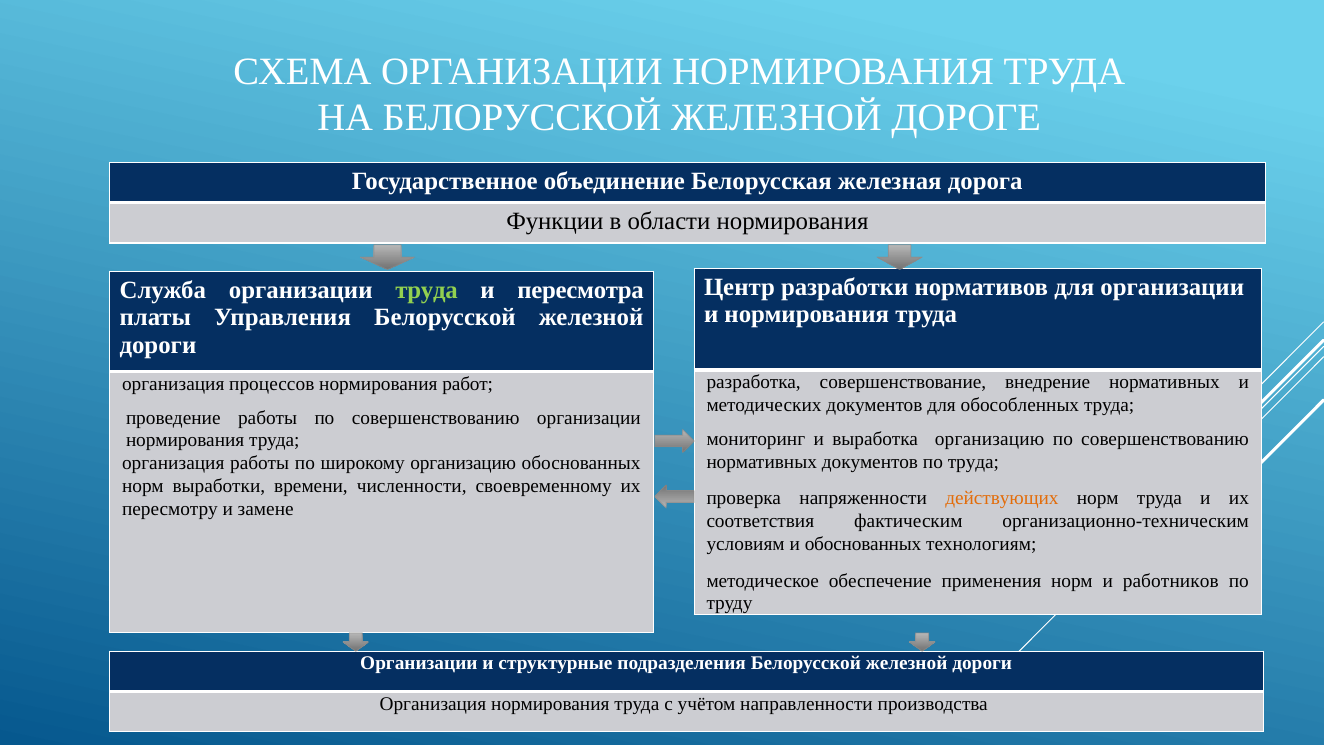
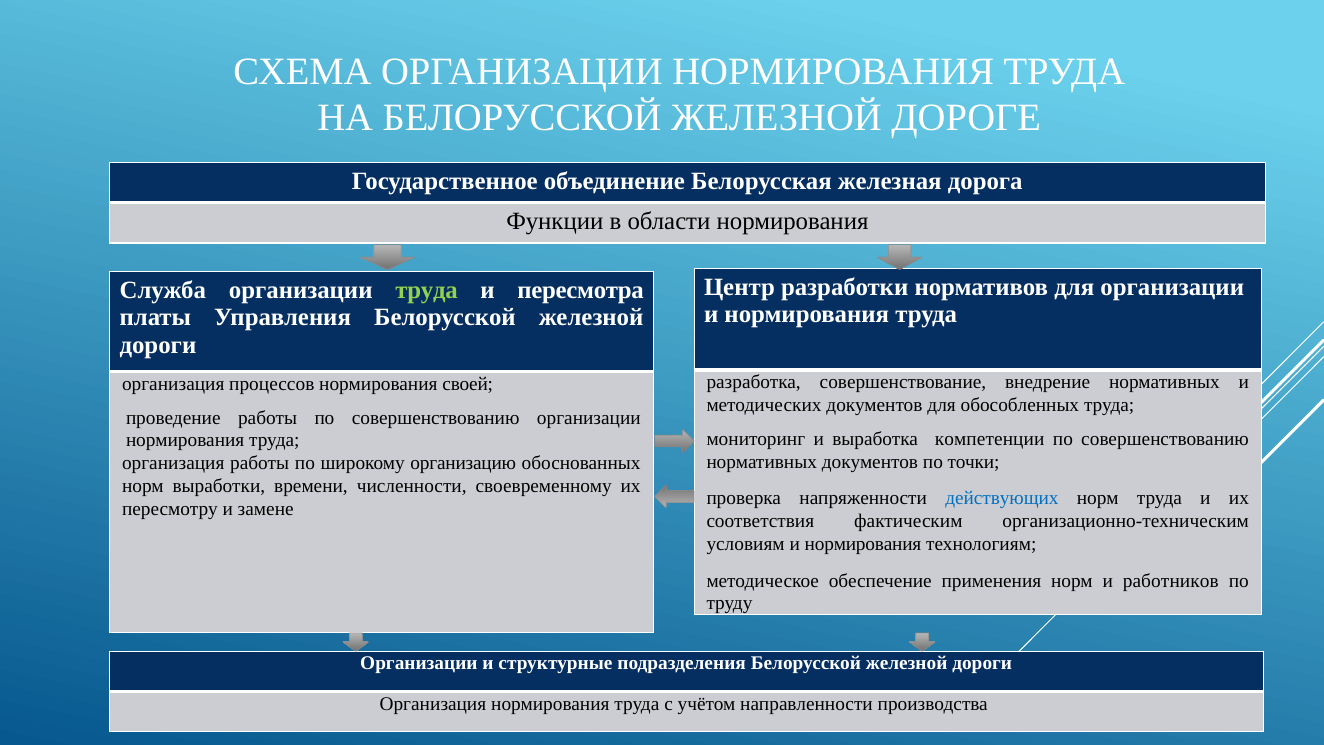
работ: работ -> своей (468, 384)
выработка организацию: организацию -> компетенции (990, 439)
по труда: труда -> точки (973, 462)
действующих colour: orange -> blue (1002, 498)
условиям и обоснованных: обоснованных -> нормирования (863, 544)
